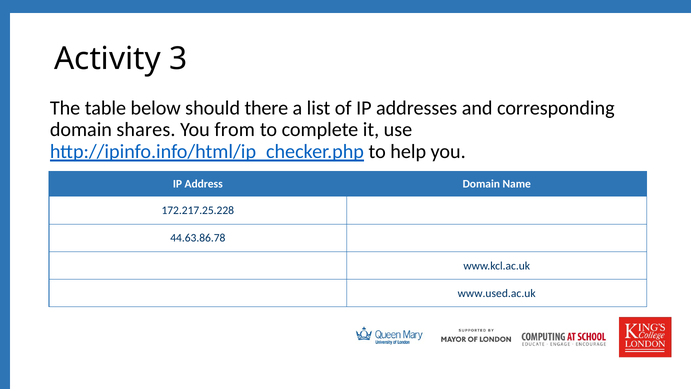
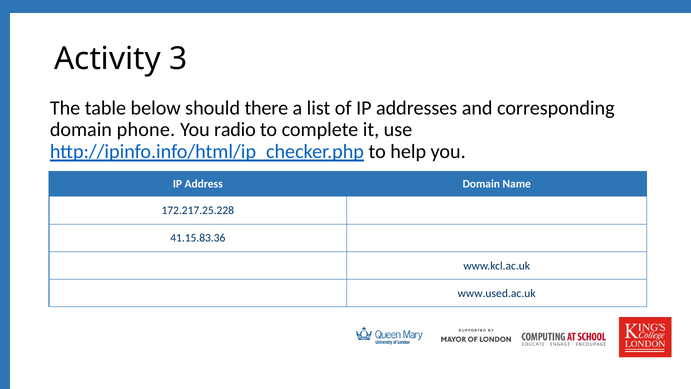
shares: shares -> phone (146, 130)
from: from -> radio (235, 130)
44.63.86.78: 44.63.86.78 -> 41.15.83.36 (198, 238)
